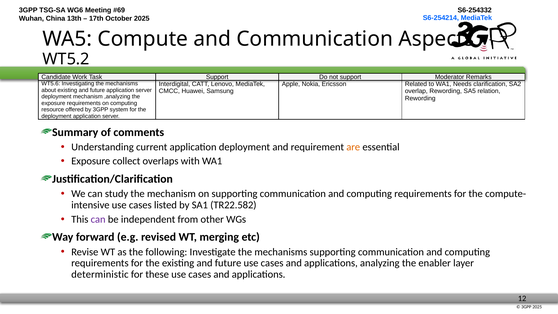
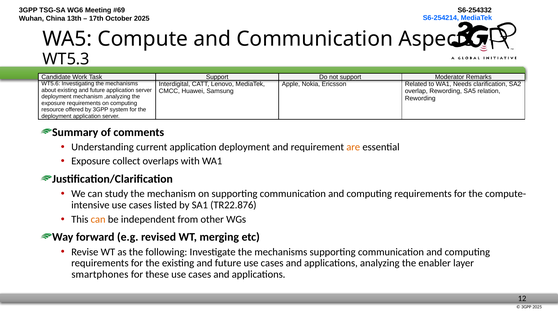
WT5.2: WT5.2 -> WT5.3 (66, 59)
TR22.582: TR22.582 -> TR22.876 (233, 205)
can colour: purple -> orange (98, 219)
deterministic: deterministic -> smartphones (100, 274)
